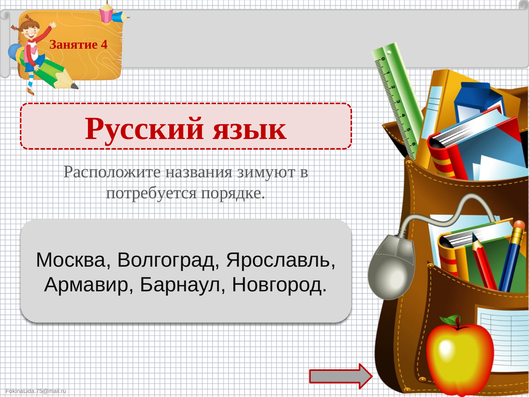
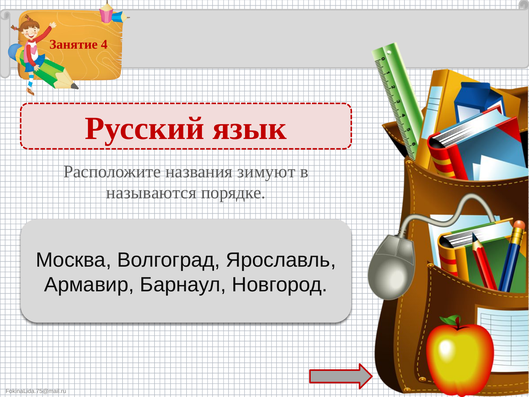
потребуется: потребуется -> называются (151, 193)
